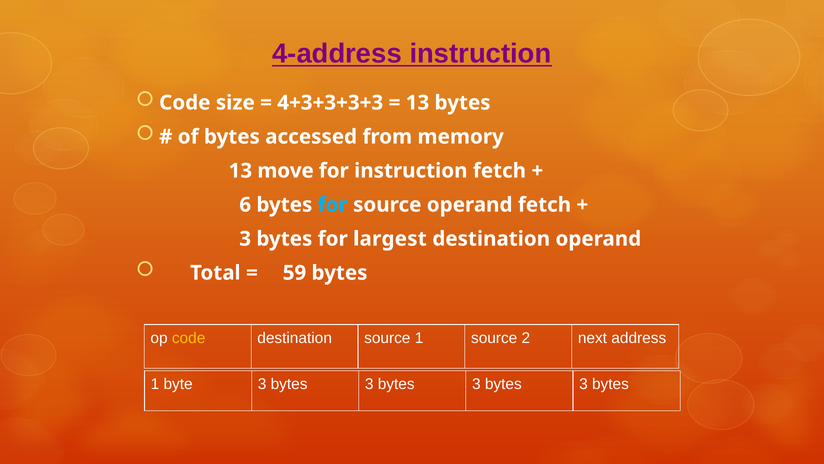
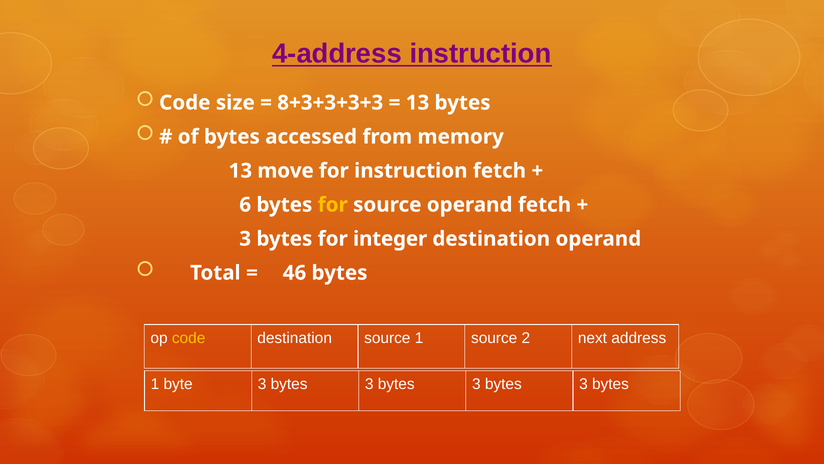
4+3+3+3+3: 4+3+3+3+3 -> 8+3+3+3+3 (330, 103)
for colour: light blue -> yellow (333, 205)
largest: largest -> integer (390, 239)
59: 59 -> 46 (294, 273)
